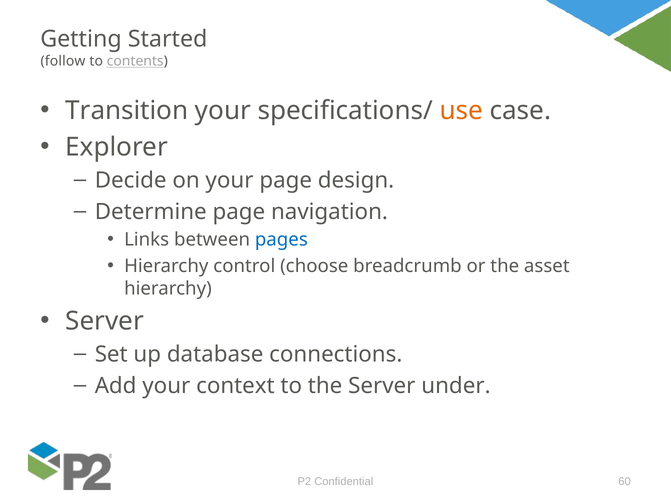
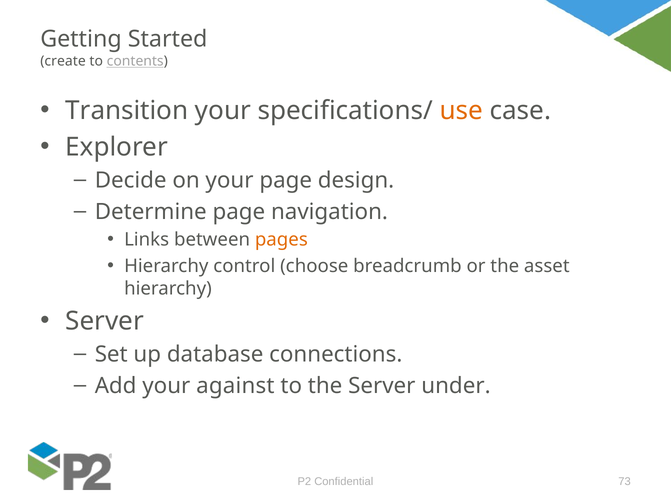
follow: follow -> create (63, 61)
pages colour: blue -> orange (281, 239)
context: context -> against (235, 385)
60: 60 -> 73 (625, 481)
